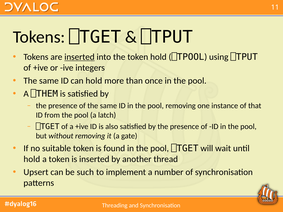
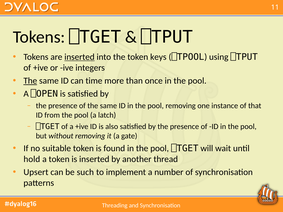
token hold: hold -> keys (158, 57)
The underline: none -> present (30, 81)
can hold: hold -> time (94, 81)
⎕THEM: ⎕THEM -> ⎕OPEN (44, 94)
